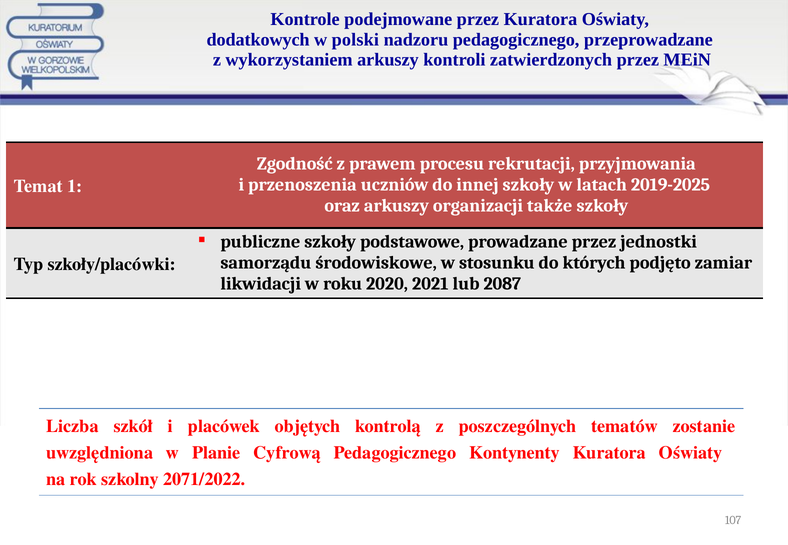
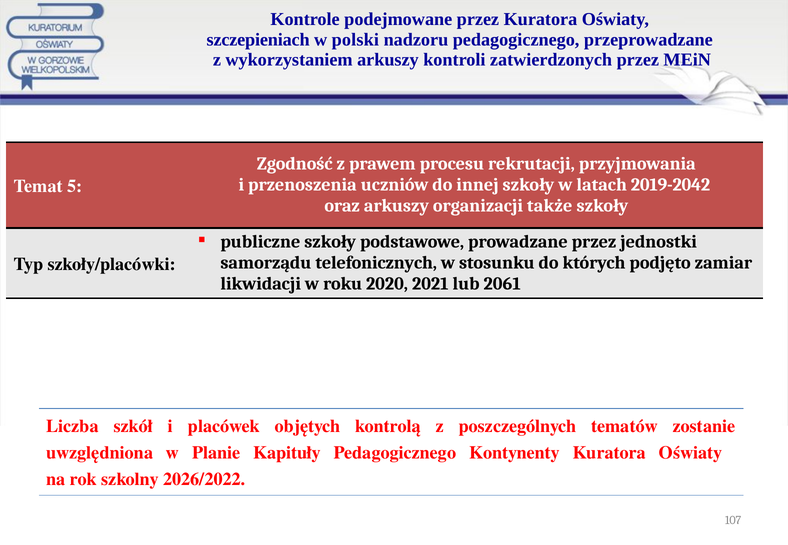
dodatkowych: dodatkowych -> szczepieniach (258, 40)
2019-2025: 2019-2025 -> 2019-2042 (671, 185)
1: 1 -> 5 (75, 186)
środowiskowe: środowiskowe -> telefonicznych (376, 263)
2087: 2087 -> 2061 (502, 284)
Cyfrową: Cyfrową -> Kapituły (287, 453)
2071/2022: 2071/2022 -> 2026/2022 (204, 480)
